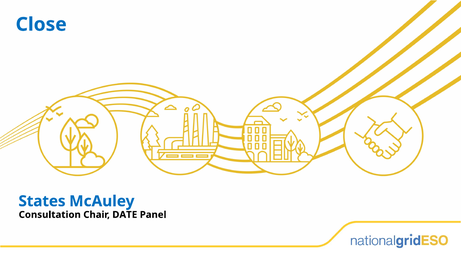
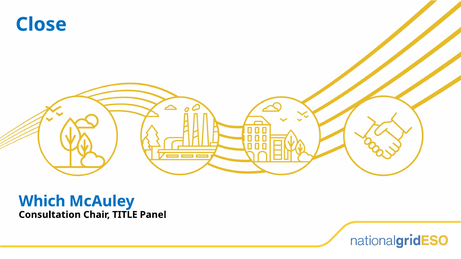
States: States -> Which (42, 201)
DATE: DATE -> TITLE (125, 215)
